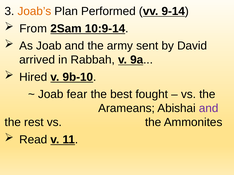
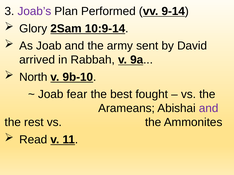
Joab’s colour: orange -> purple (34, 11)
From: From -> Glory (33, 29)
Hired: Hired -> North (33, 77)
